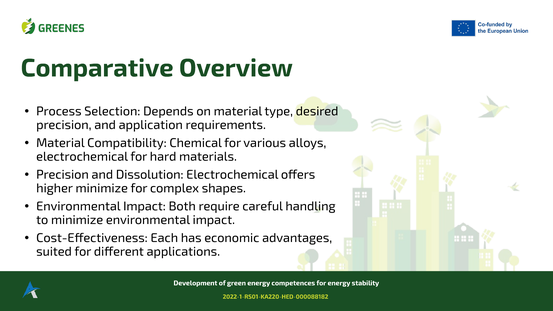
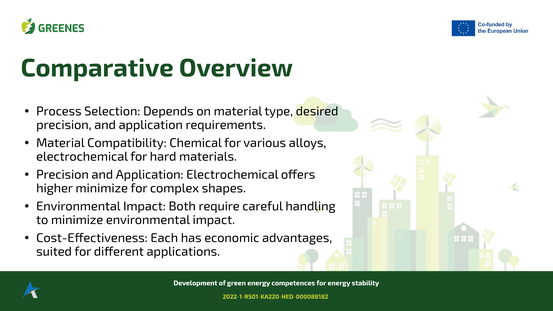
Dissolution: Dissolution -> Application (150, 175)
